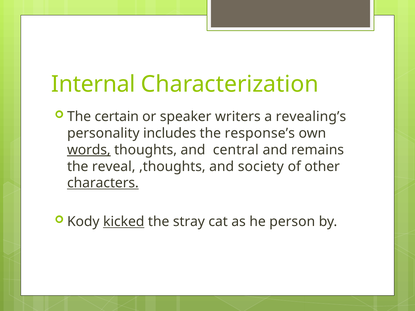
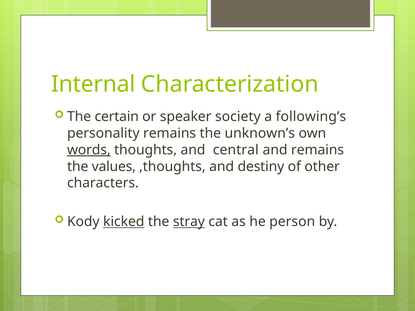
writers: writers -> society (238, 117)
revealing’s: revealing’s -> following’s (311, 117)
personality includes: includes -> remains (170, 133)
response’s: response’s -> unknown’s (260, 133)
reveal: reveal -> values (114, 167)
society: society -> destiny (261, 167)
characters underline: present -> none (103, 183)
stray underline: none -> present (189, 222)
